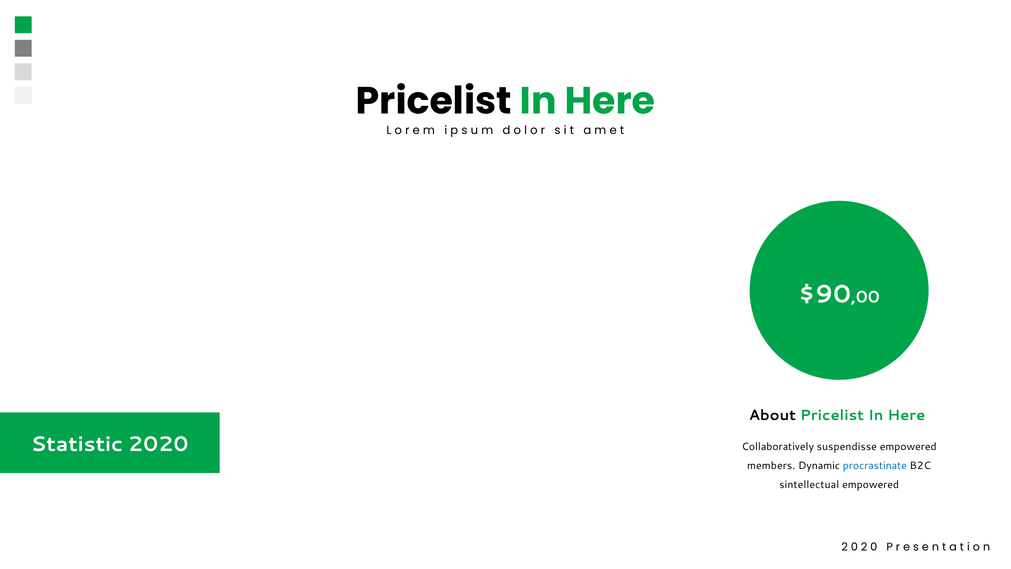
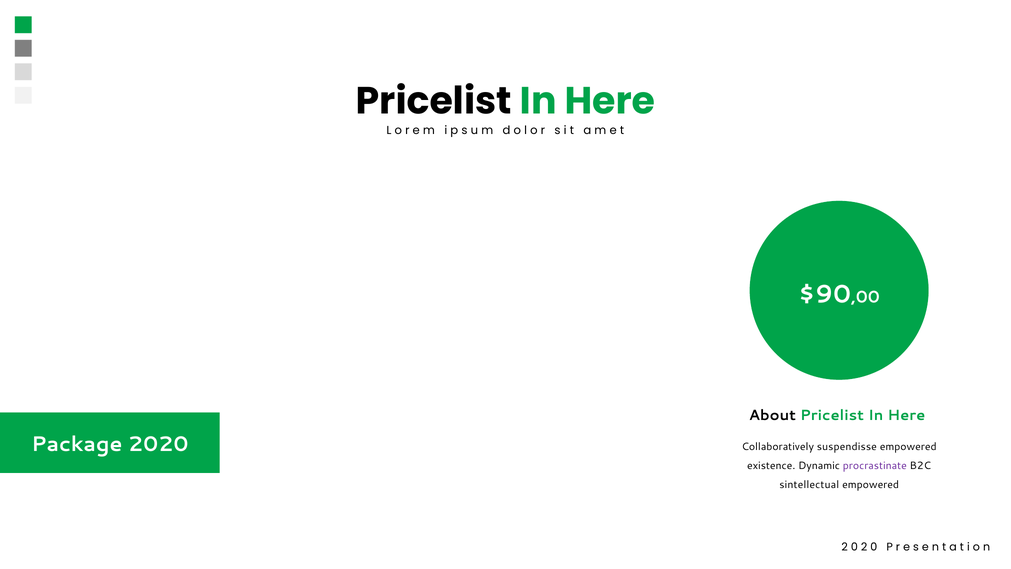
Statistic: Statistic -> Package (77, 444)
members: members -> existence (771, 465)
procrastinate colour: blue -> purple (875, 465)
